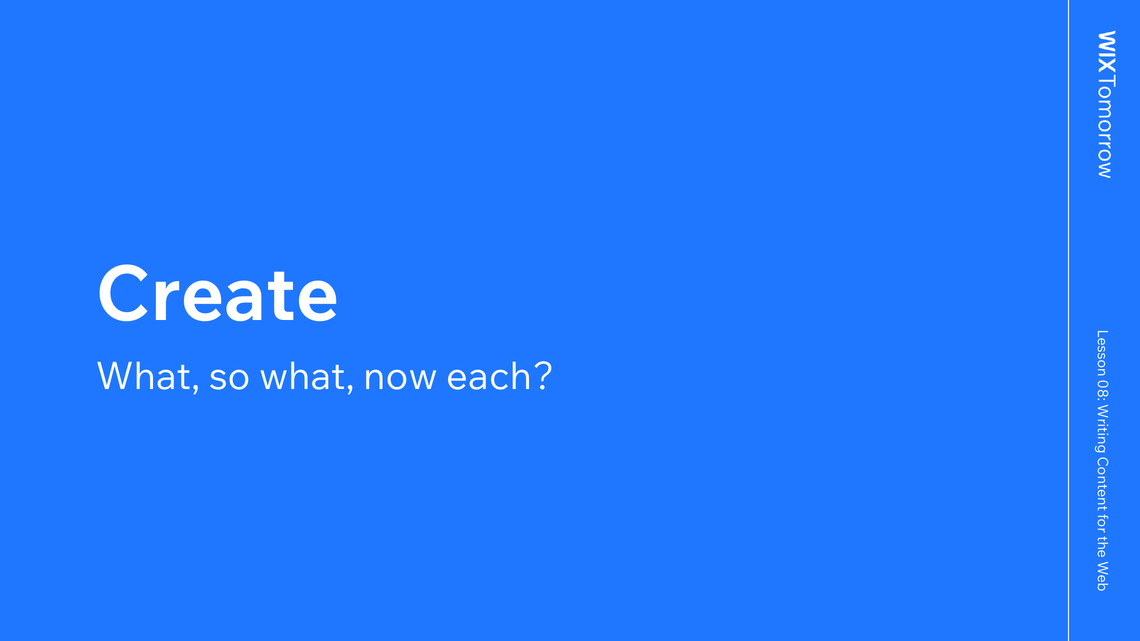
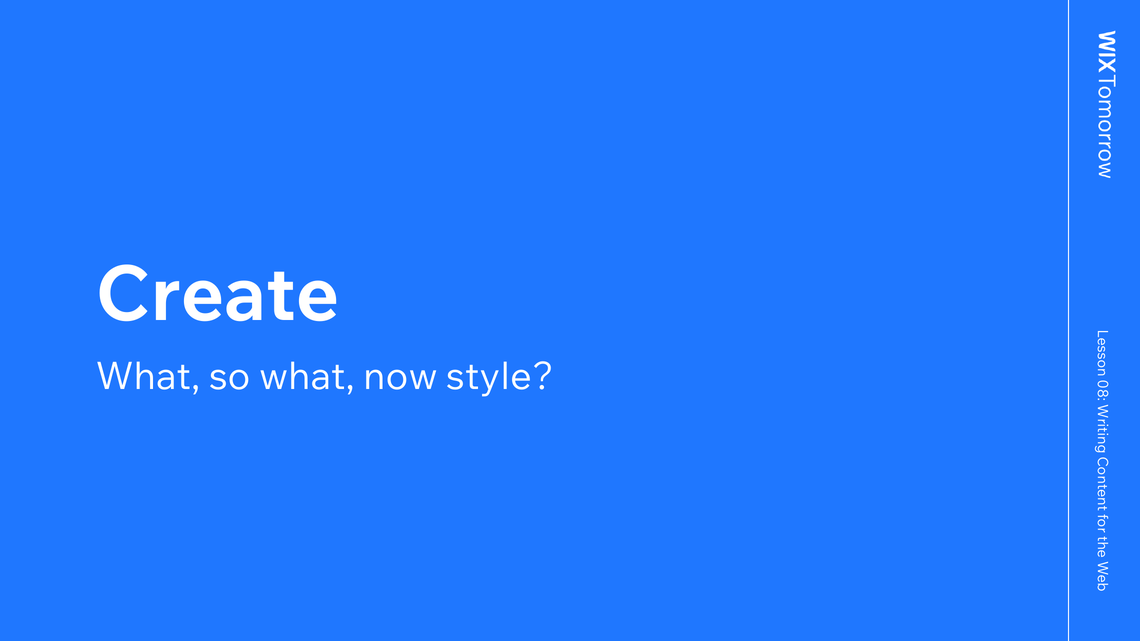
each: each -> style (500, 377)
